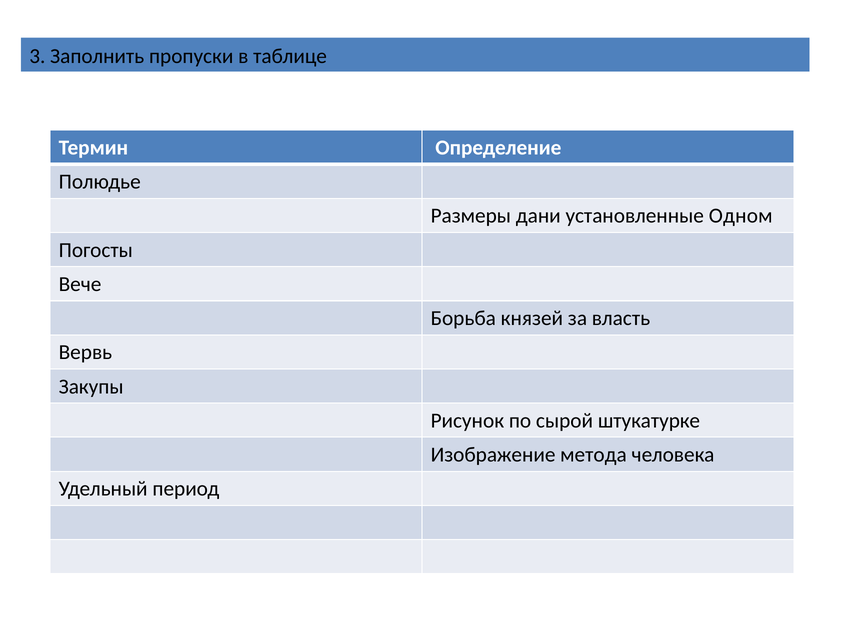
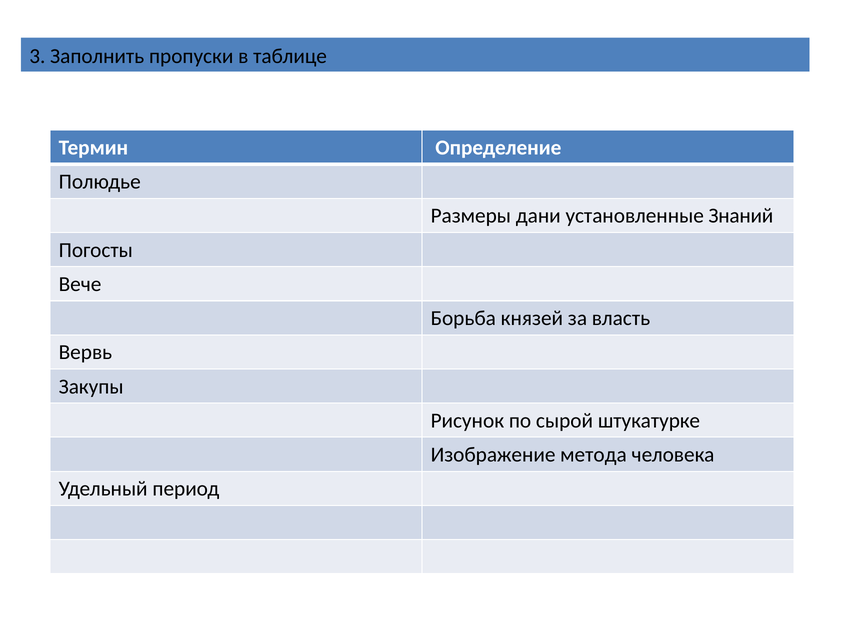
Одном: Одном -> Знаний (741, 216)
